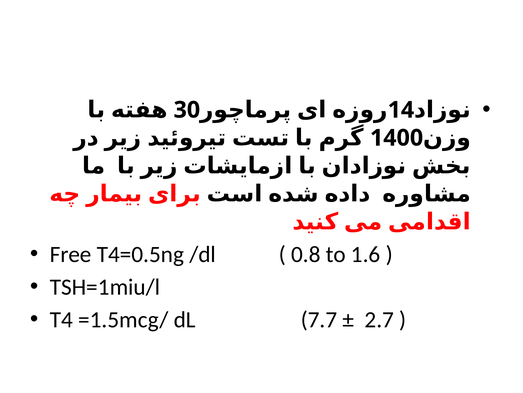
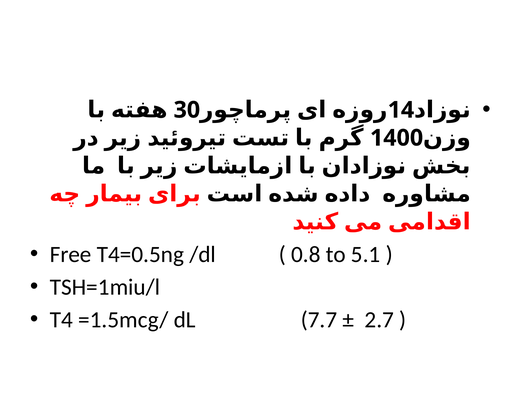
1.6: 1.6 -> 5.1 (366, 254)
